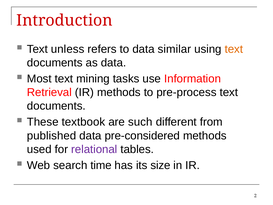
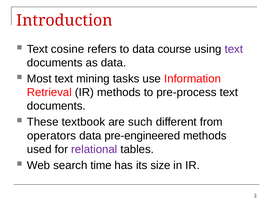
unless: unless -> cosine (68, 49)
similar: similar -> course (175, 49)
text colour: orange -> purple (234, 49)
published: published -> operators (52, 135)
pre-considered: pre-considered -> pre-engineered (142, 135)
